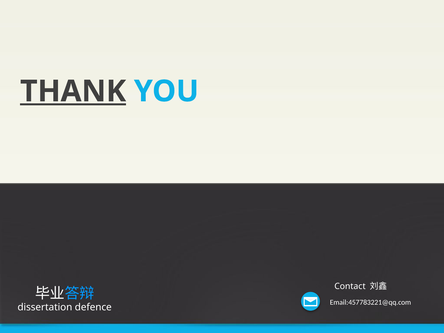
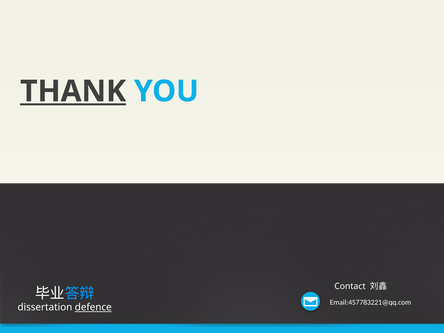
defence underline: none -> present (93, 307)
